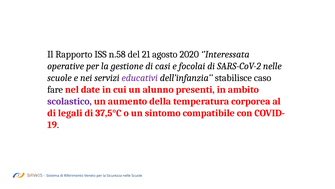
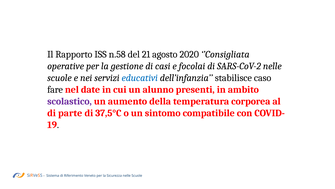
’Interessata: ’Interessata -> ’Consigliata (225, 54)
educativi colour: purple -> blue (140, 78)
legali: legali -> parte (70, 113)
